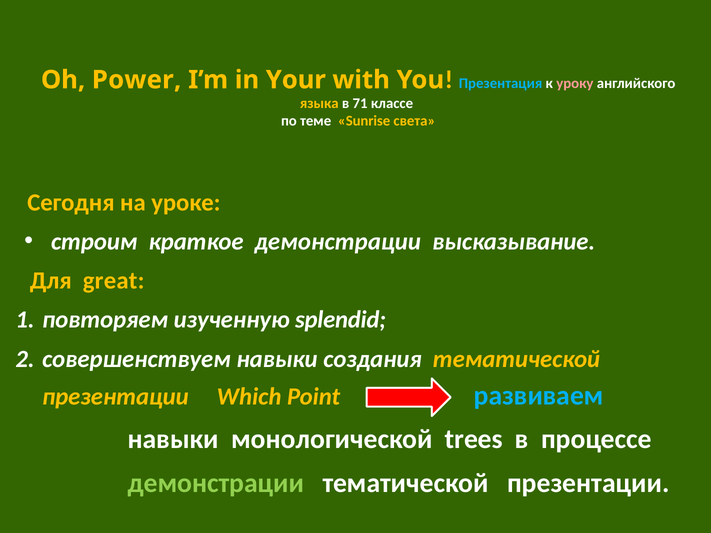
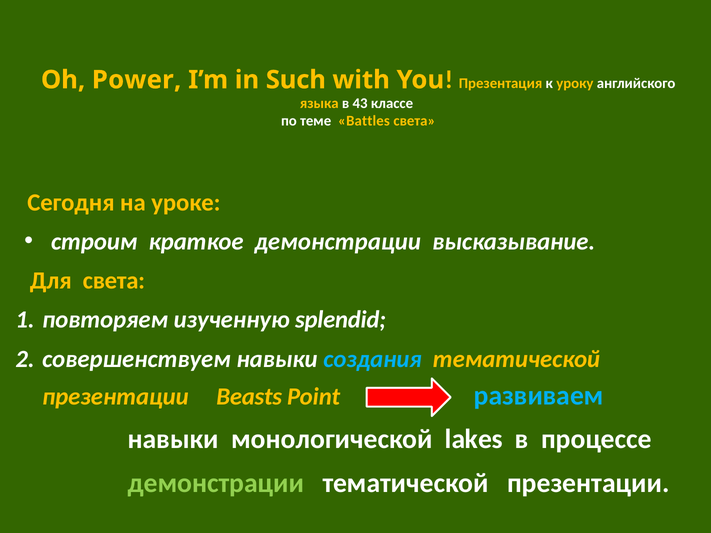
Your: Your -> Such (296, 80)
Презентация colour: light blue -> yellow (501, 83)
уроку colour: pink -> yellow (575, 83)
71: 71 -> 43 (360, 103)
Sunrise: Sunrise -> Battles (364, 121)
Для great: great -> света (114, 281)
создания colour: white -> light blue (373, 359)
Which: Which -> Beasts (249, 397)
trees: trees -> lakes (474, 439)
